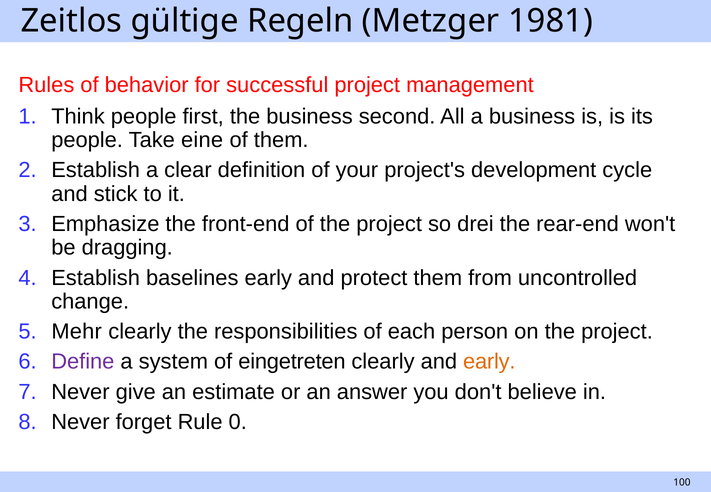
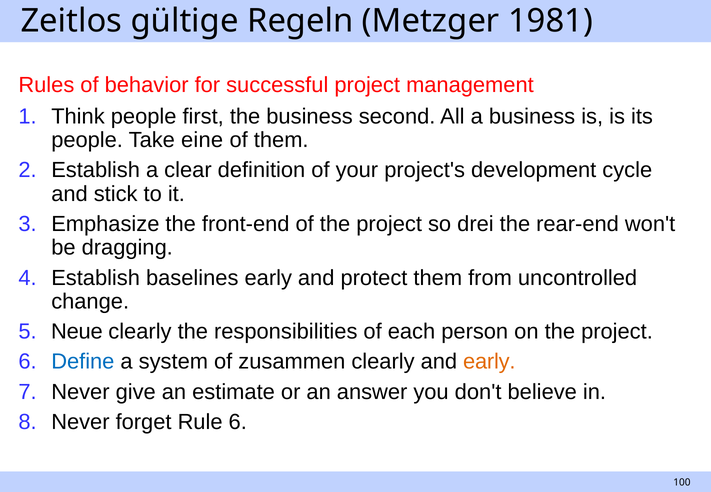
Mehr: Mehr -> Neue (77, 332)
Define colour: purple -> blue (83, 362)
eingetreten: eingetreten -> zusammen (292, 362)
Rule 0: 0 -> 6 (238, 422)
